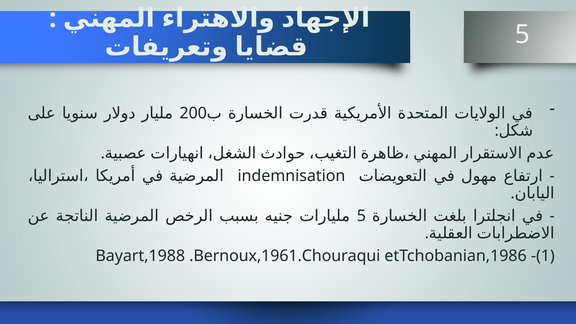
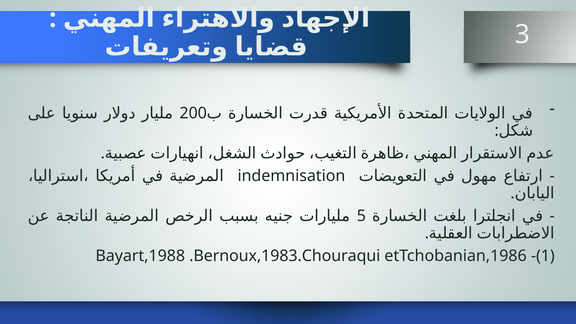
5: 5 -> 3 (522, 34)
.Bernoux,1961.Chouraqui: .Bernoux,1961.Chouraqui -> .Bernoux,1983.Chouraqui (285, 256)
